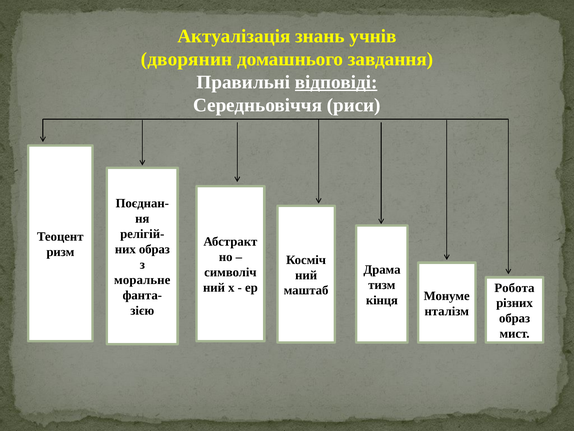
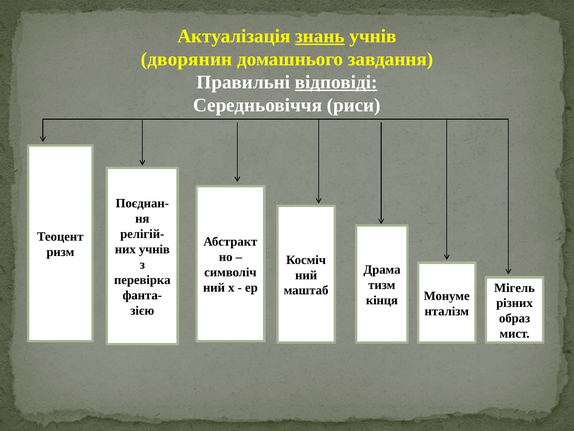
знань underline: none -> present (320, 36)
образ: образ -> учнів (154, 249)
моральне: моральне -> перевірка (142, 280)
Робота: Робота -> Мігель (514, 287)
